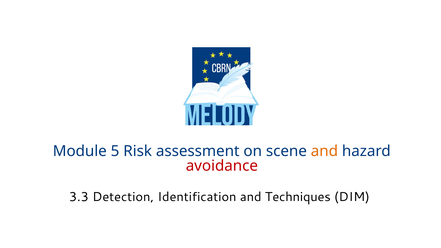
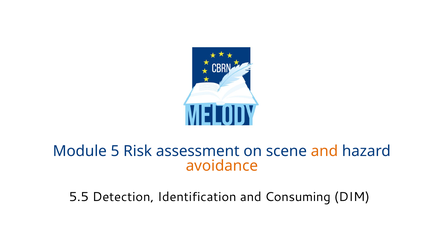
avoidance colour: red -> orange (222, 166)
3.3: 3.3 -> 5.5 (79, 197)
Techniques: Techniques -> Consuming (298, 197)
